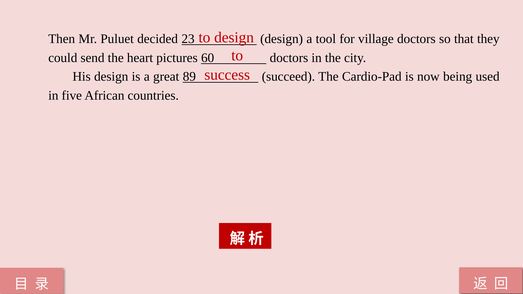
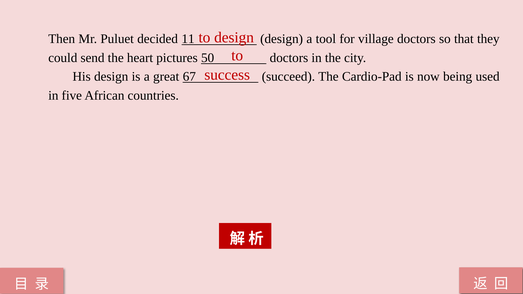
23: 23 -> 11 (188, 39)
60: 60 -> 50 (208, 58)
89: 89 -> 67 (189, 77)
